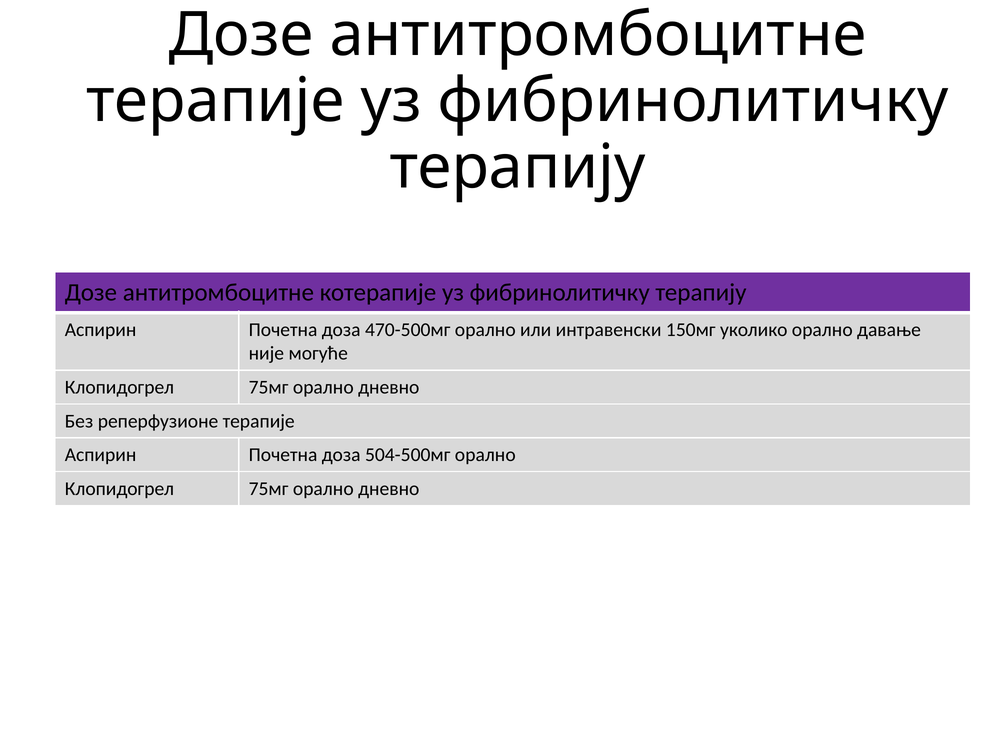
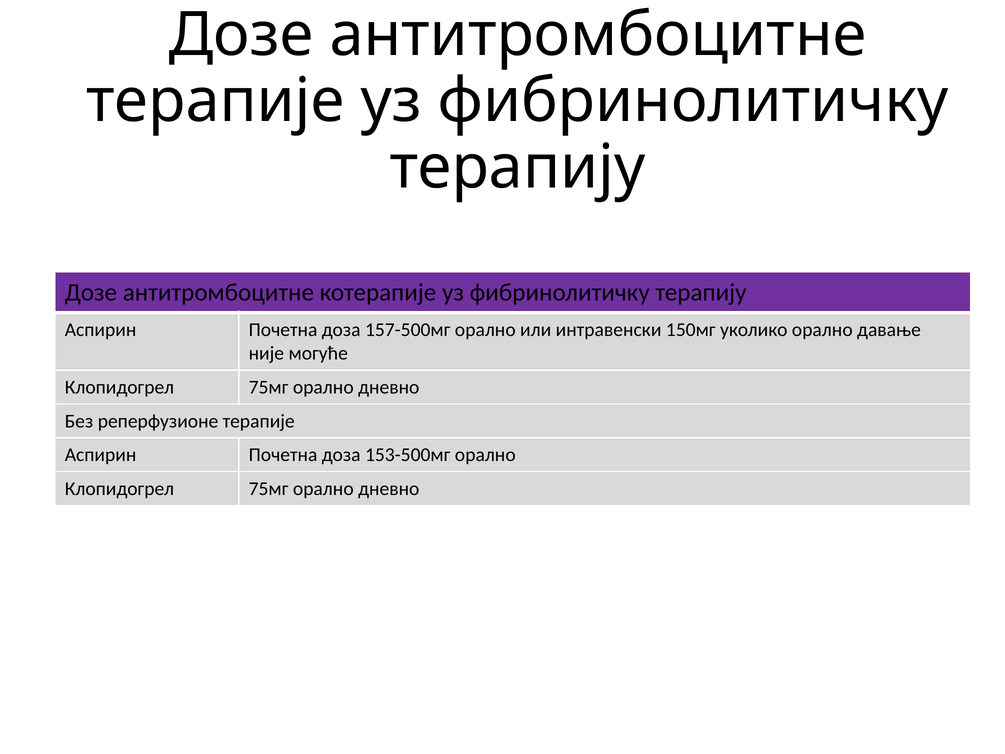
470-500мг: 470-500мг -> 157-500мг (408, 330)
504-500мг: 504-500мг -> 153-500мг (408, 455)
